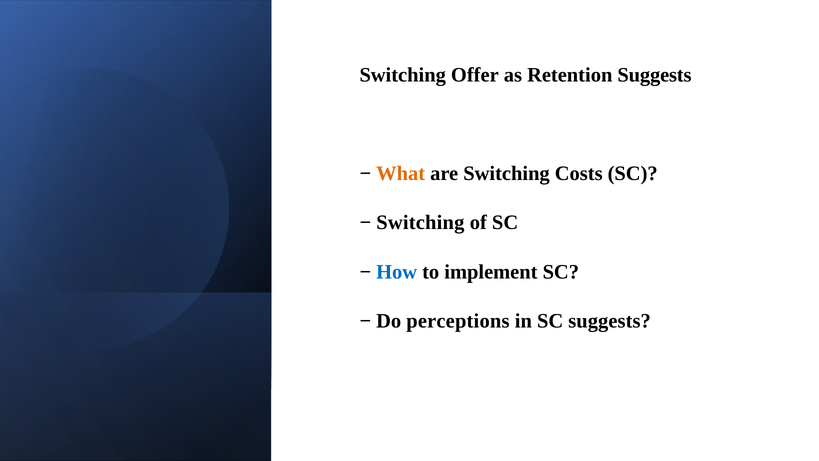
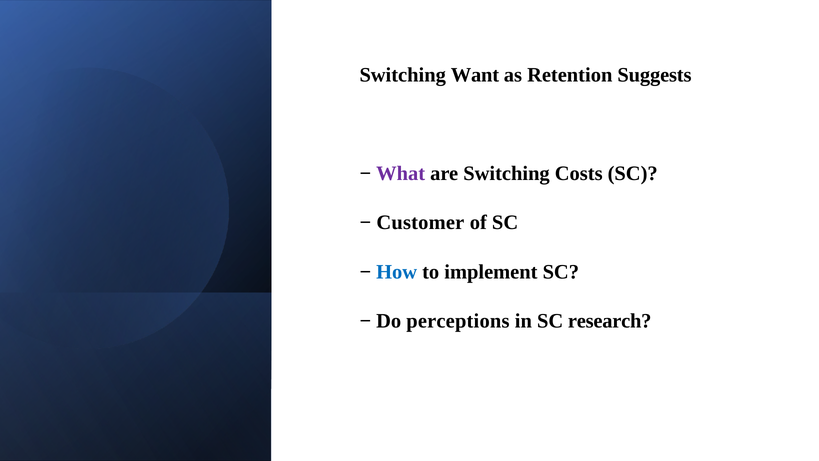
Offer: Offer -> Want (475, 75)
What colour: orange -> purple (401, 173)
Switching: Switching -> Customer (420, 223)
SC suggests: suggests -> research (610, 321)
